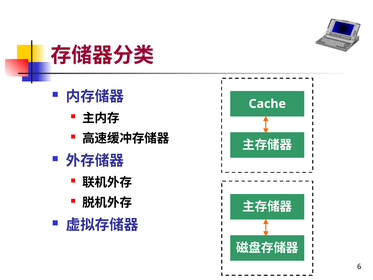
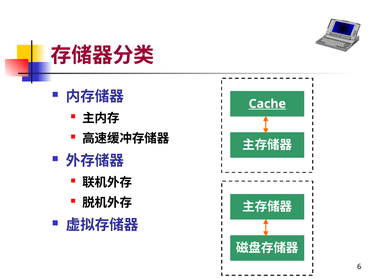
Cache underline: none -> present (267, 104)
